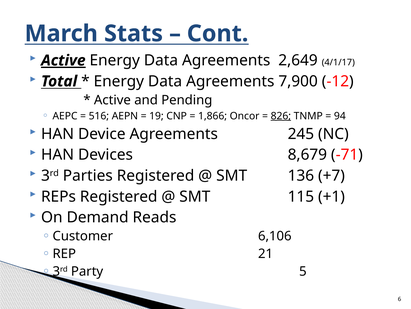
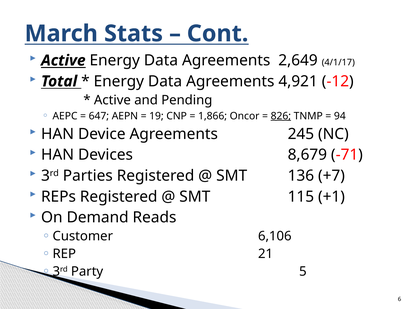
Active underline: present -> none (63, 60)
7,900: 7,900 -> 4,921 (298, 81)
516: 516 -> 647 (99, 116)
